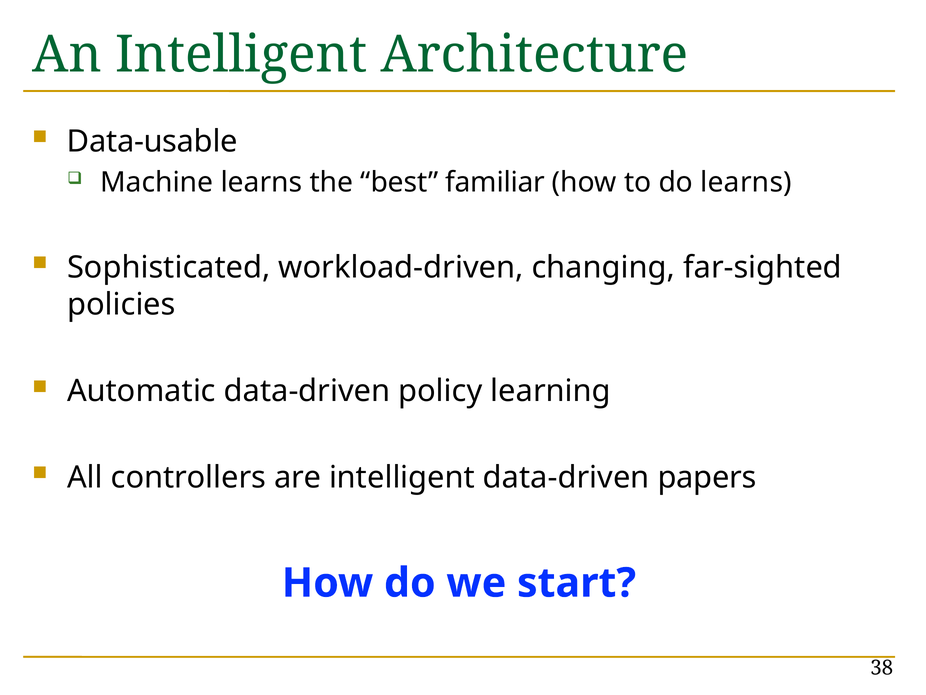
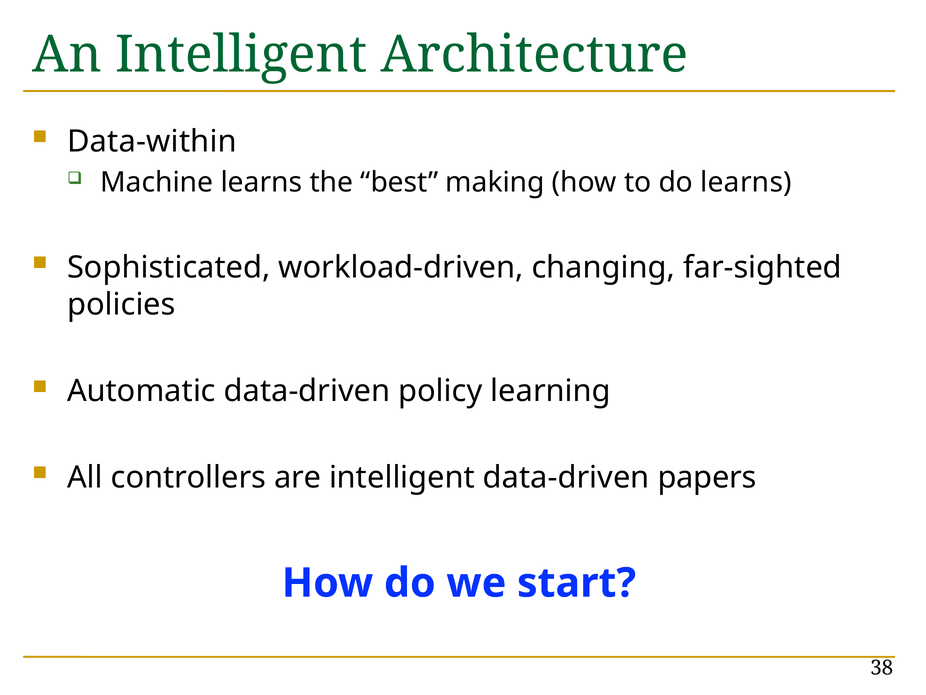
Data-usable: Data-usable -> Data-within (152, 141)
familiar: familiar -> making (495, 182)
